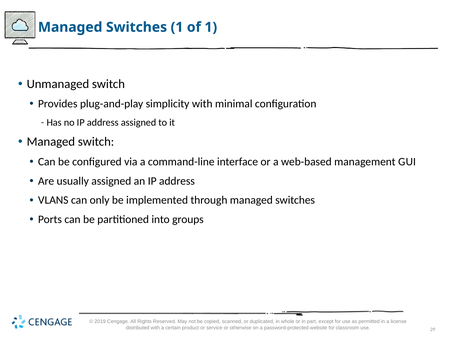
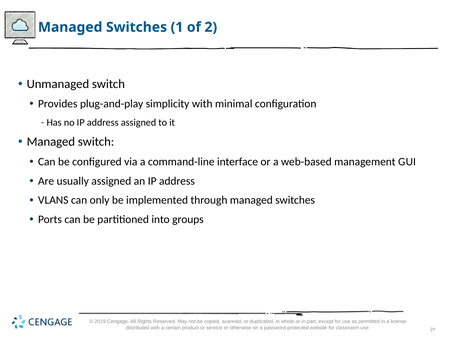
of 1: 1 -> 2 (211, 27)
